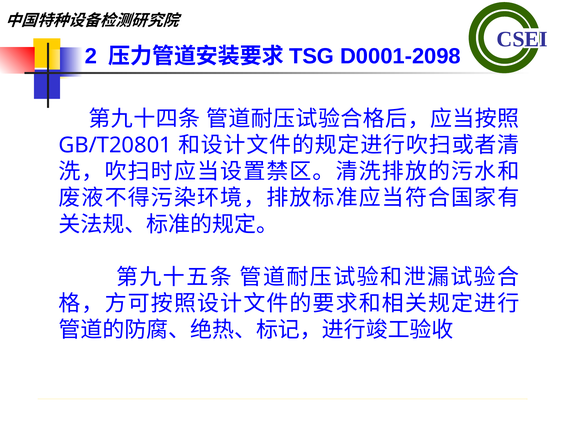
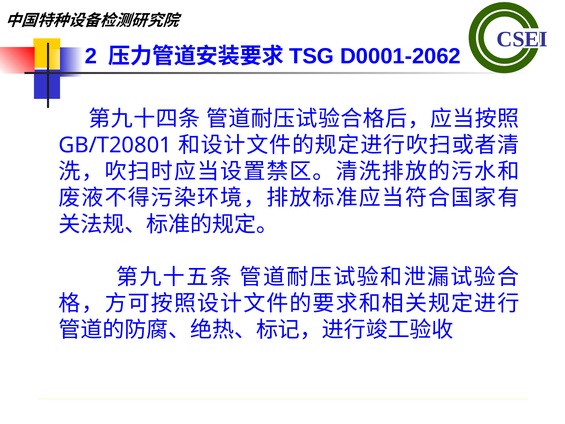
D0001-2098: D0001-2098 -> D0001-2062 (400, 56)
